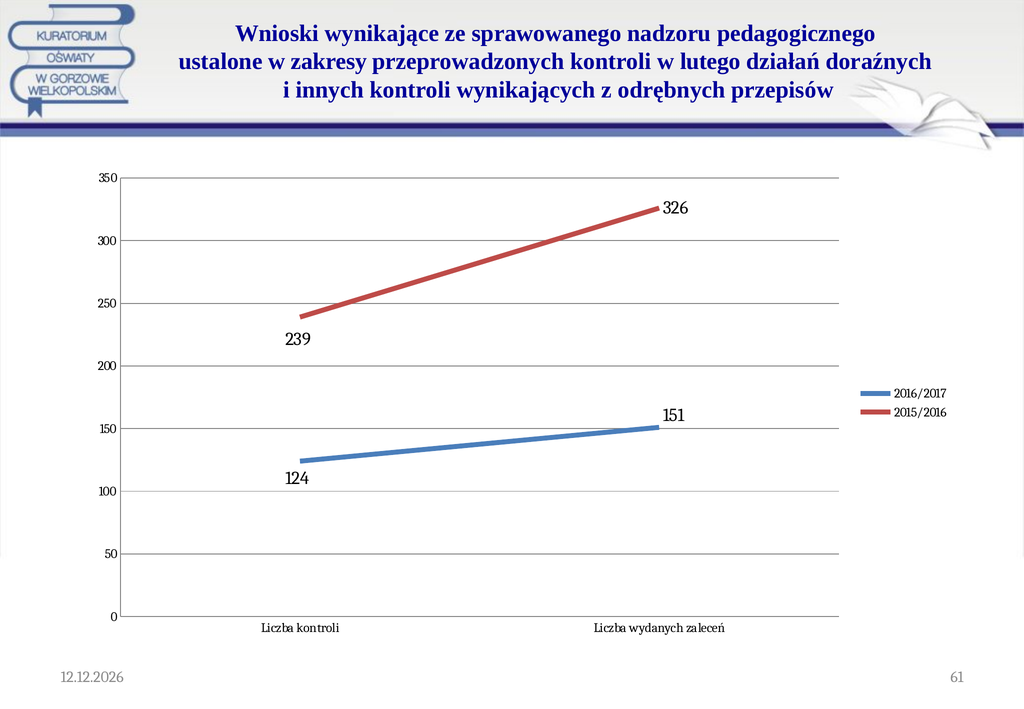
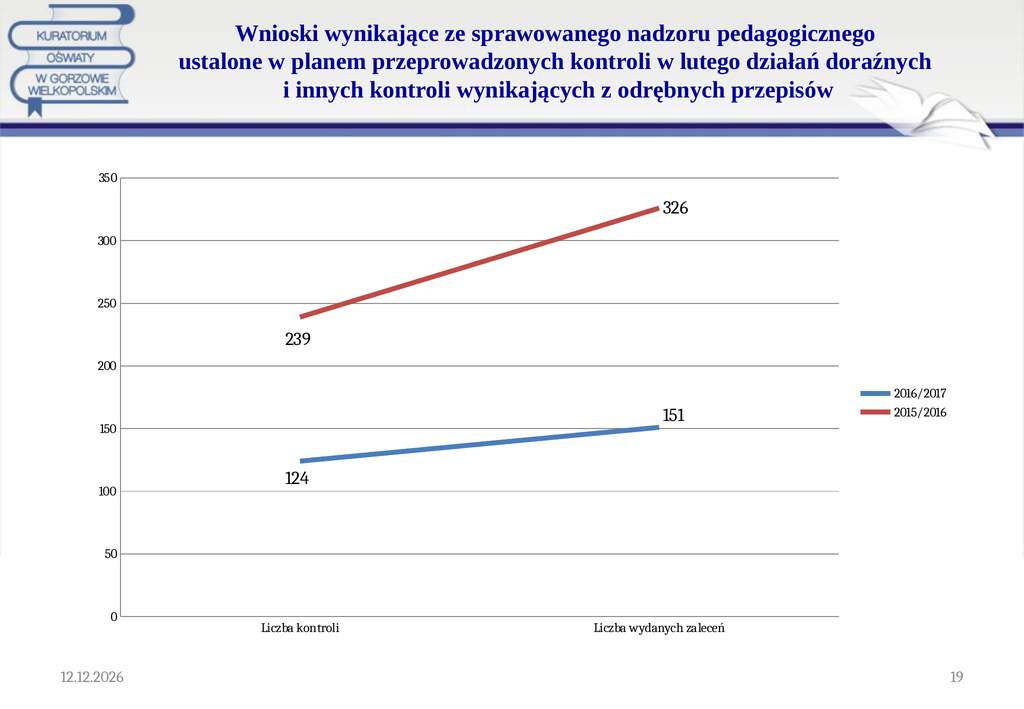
zakresy: zakresy -> planem (329, 62)
61: 61 -> 19 (957, 677)
